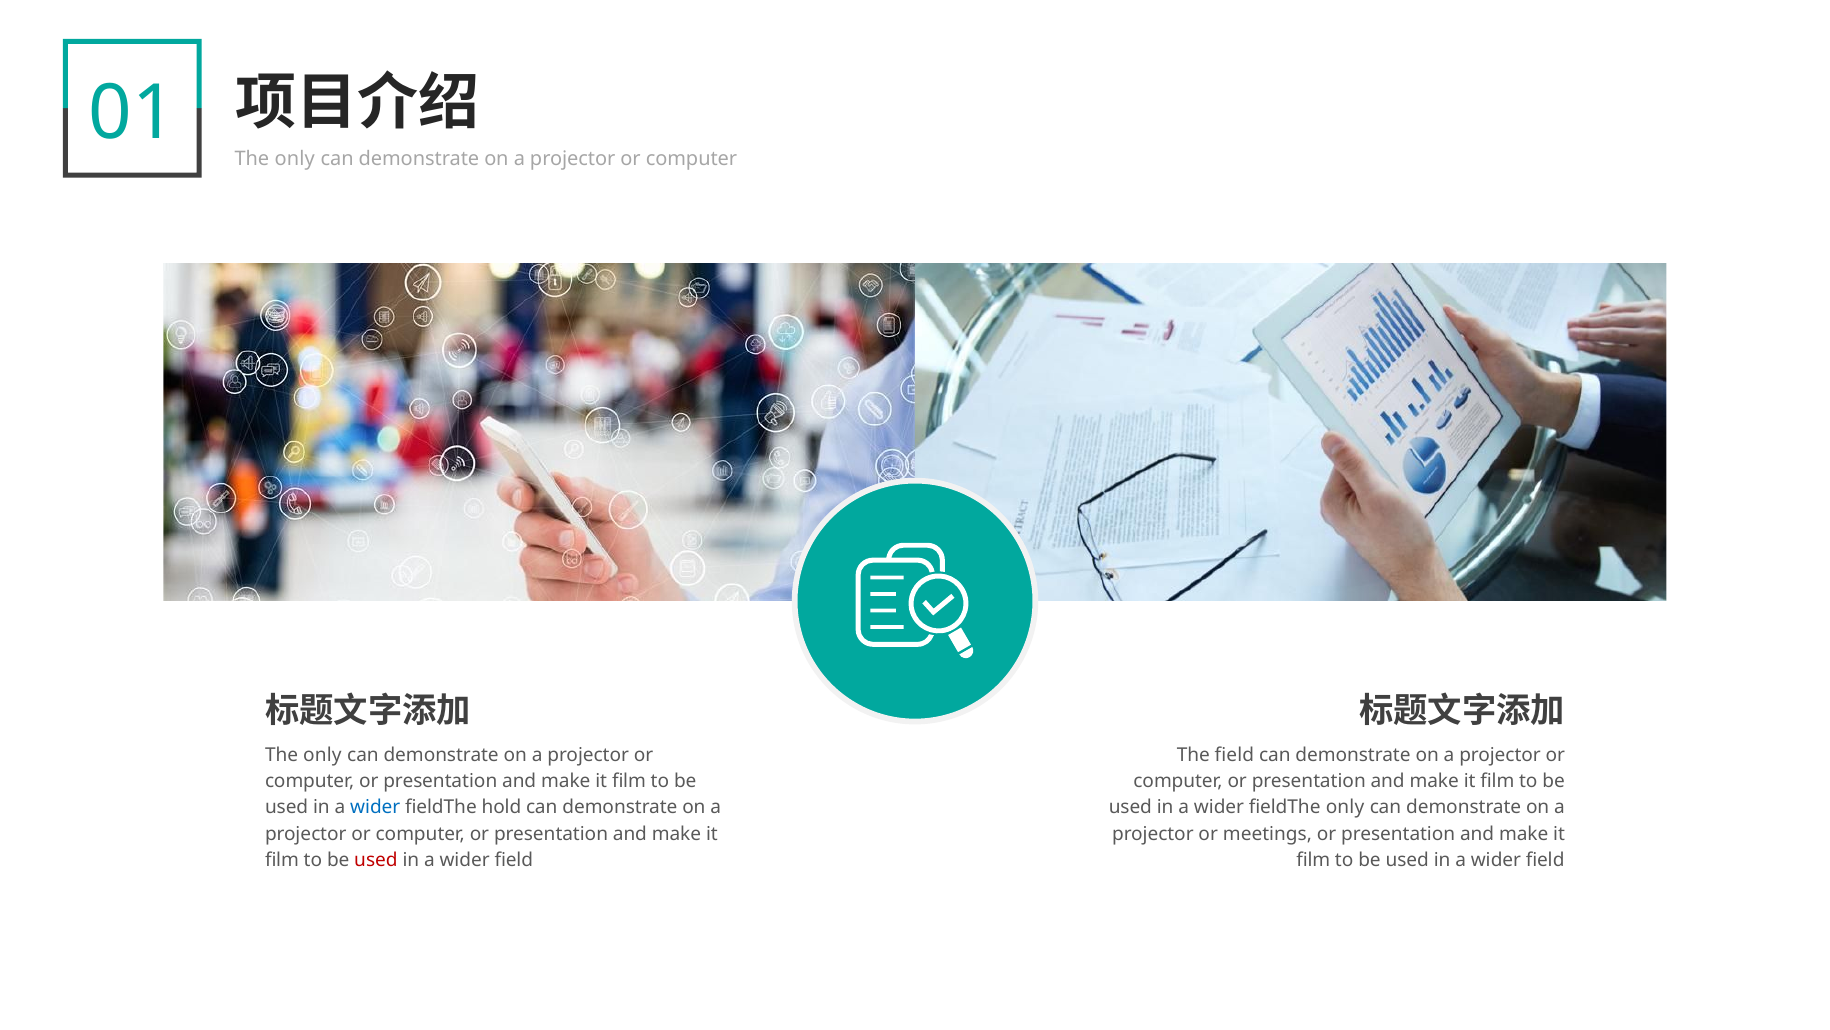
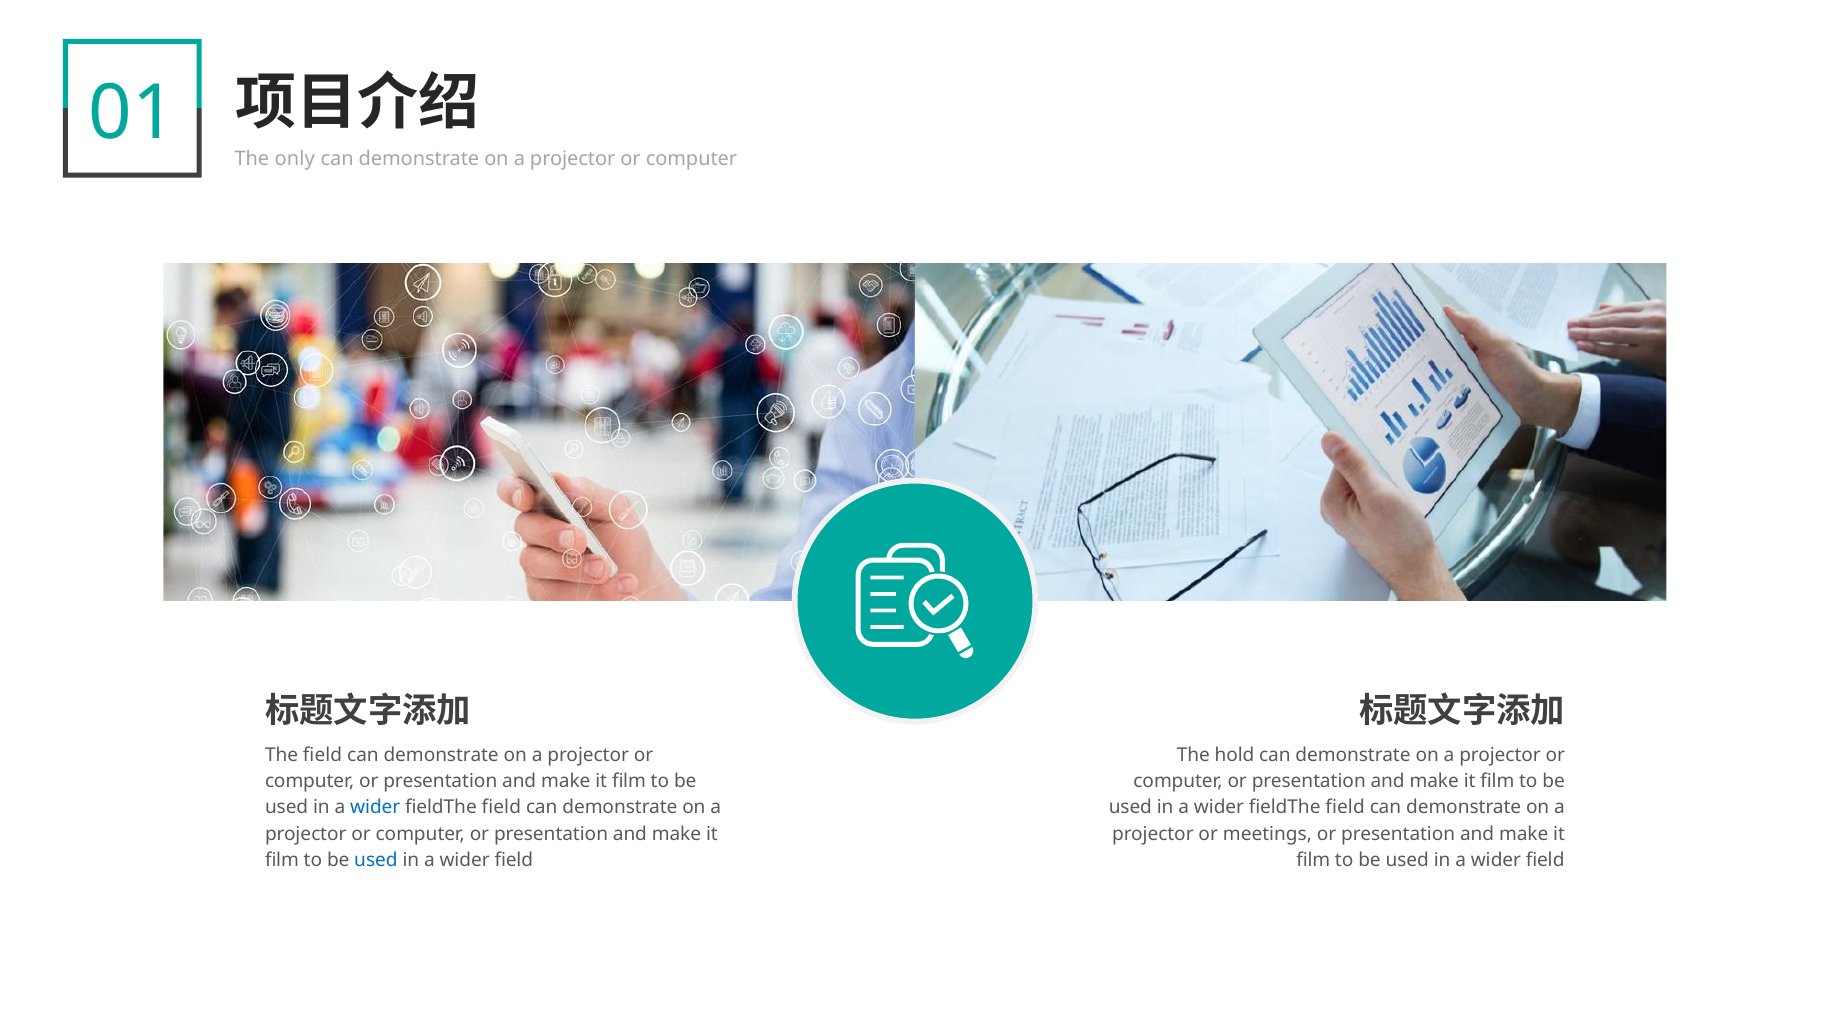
only: only -> field (322, 755)
The field: field -> hold (1235, 755)
hold: hold -> field (501, 807)
only: only -> field (1345, 807)
used colour: red -> blue (376, 859)
